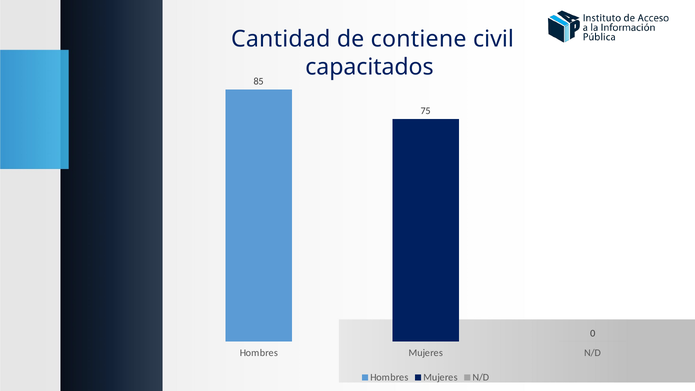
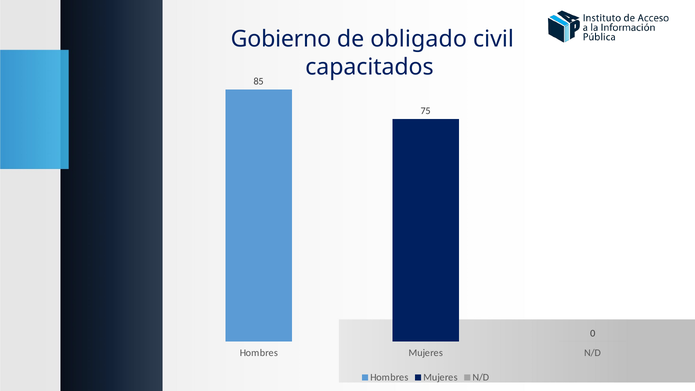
Cantidad: Cantidad -> Gobierno (281, 39)
contiene: contiene -> obligado (419, 39)
